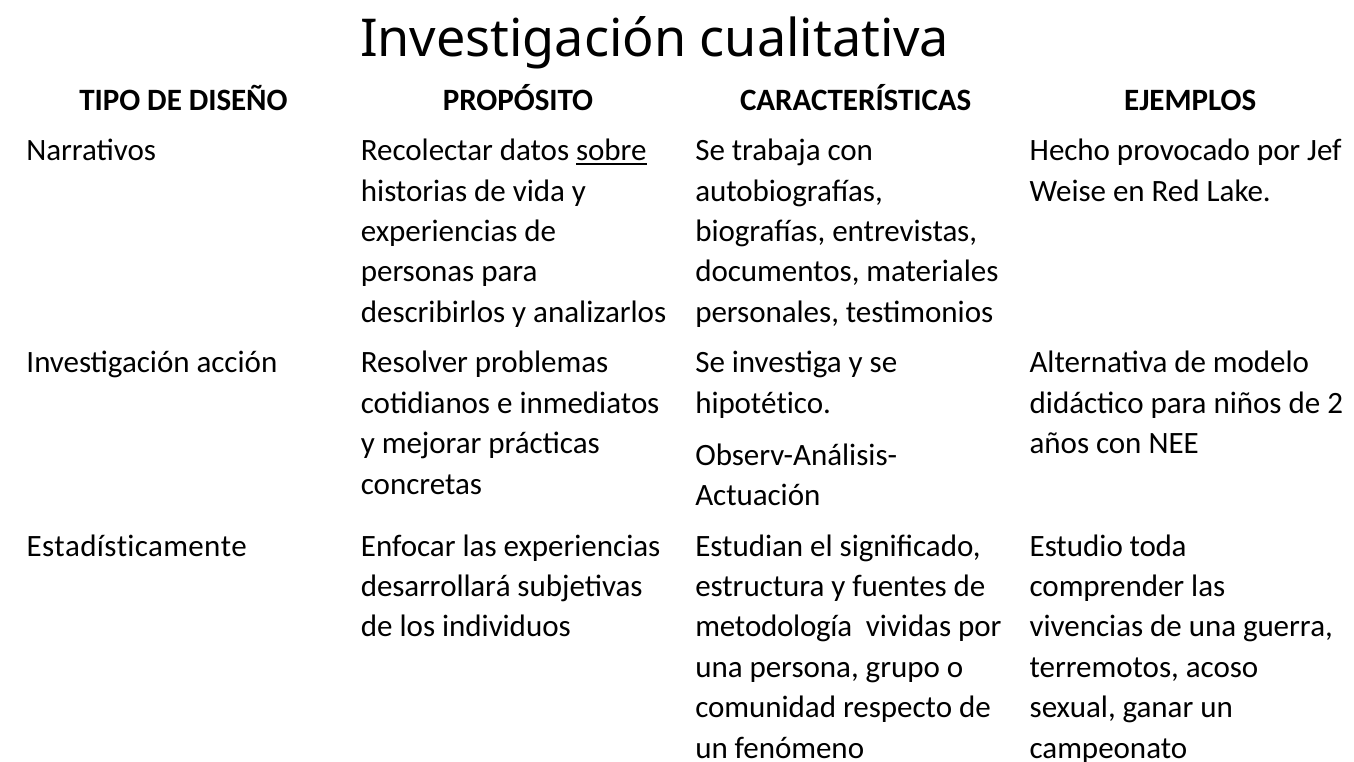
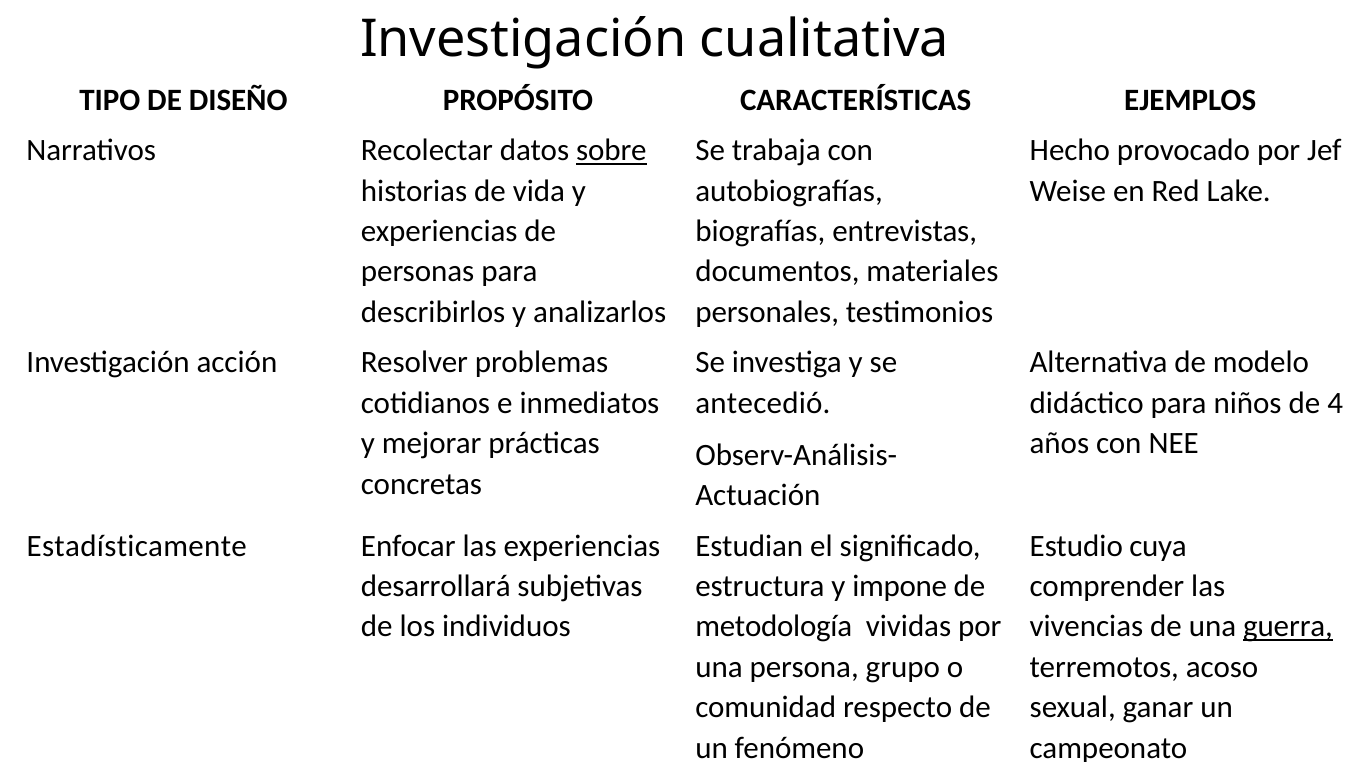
hipotético: hipotético -> antecedió (763, 403)
2: 2 -> 4 (1335, 403)
toda: toda -> cuya (1158, 546)
fuentes: fuentes -> impone (900, 586)
guerra underline: none -> present (1288, 626)
